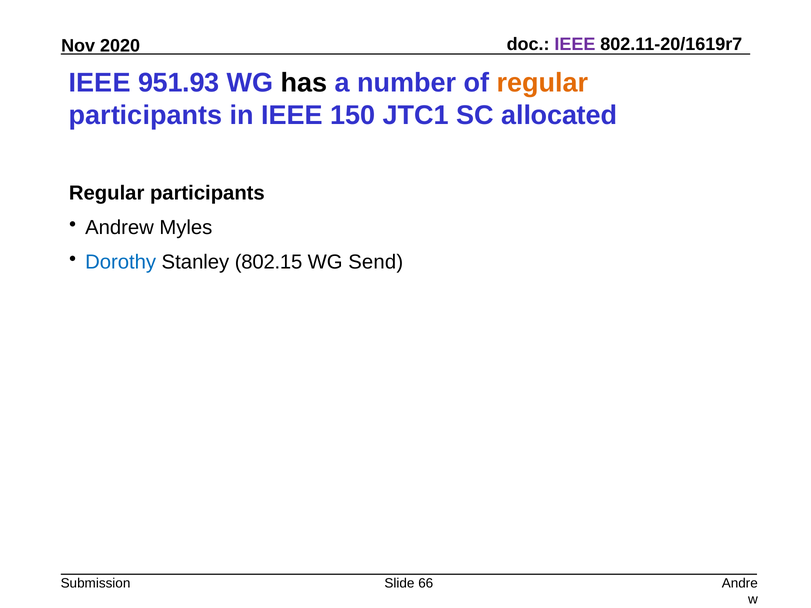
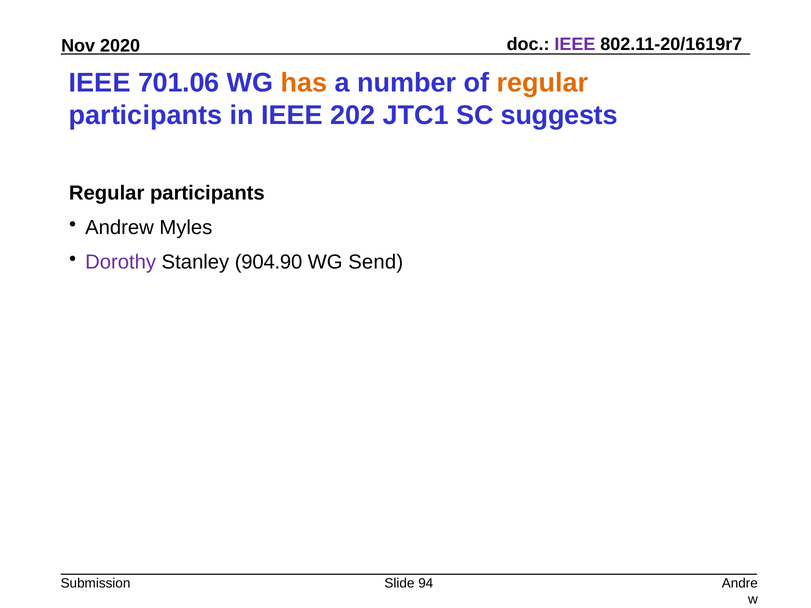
951.93: 951.93 -> 701.06 (179, 83)
has colour: black -> orange (304, 83)
150: 150 -> 202 (353, 115)
allocated: allocated -> suggests (559, 115)
Dorothy colour: blue -> purple (121, 262)
802.15: 802.15 -> 904.90 (269, 262)
66: 66 -> 94 (426, 583)
